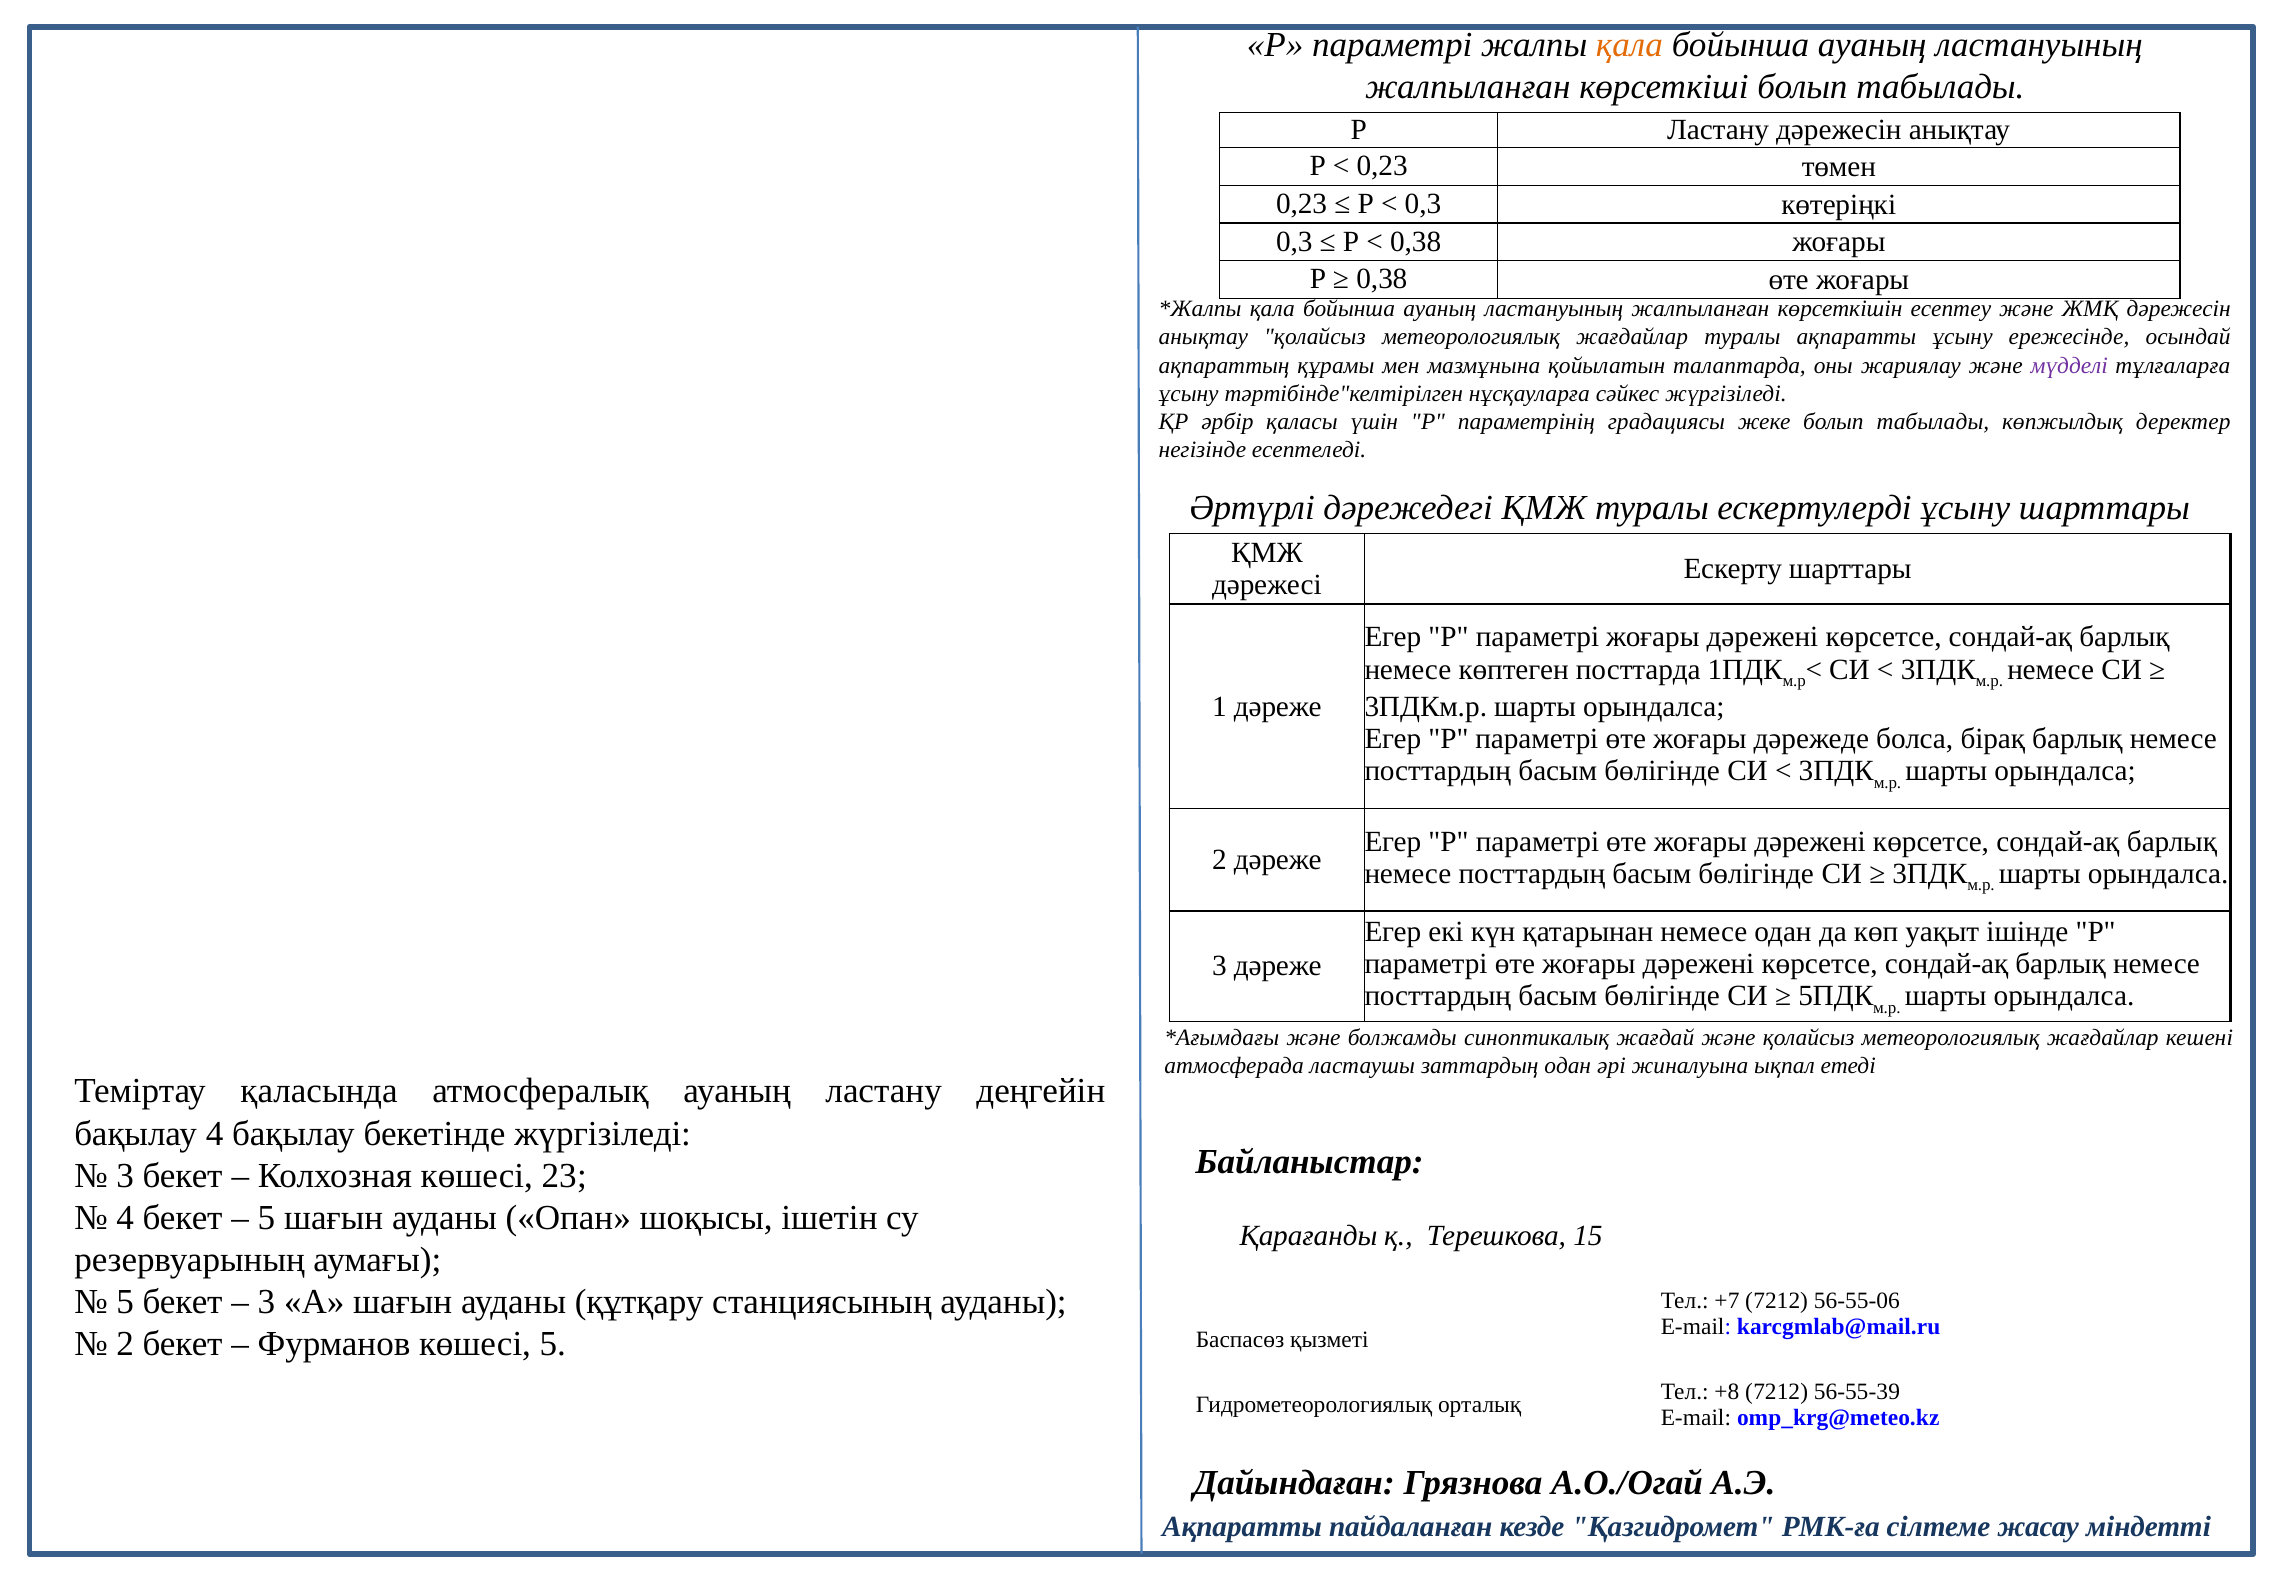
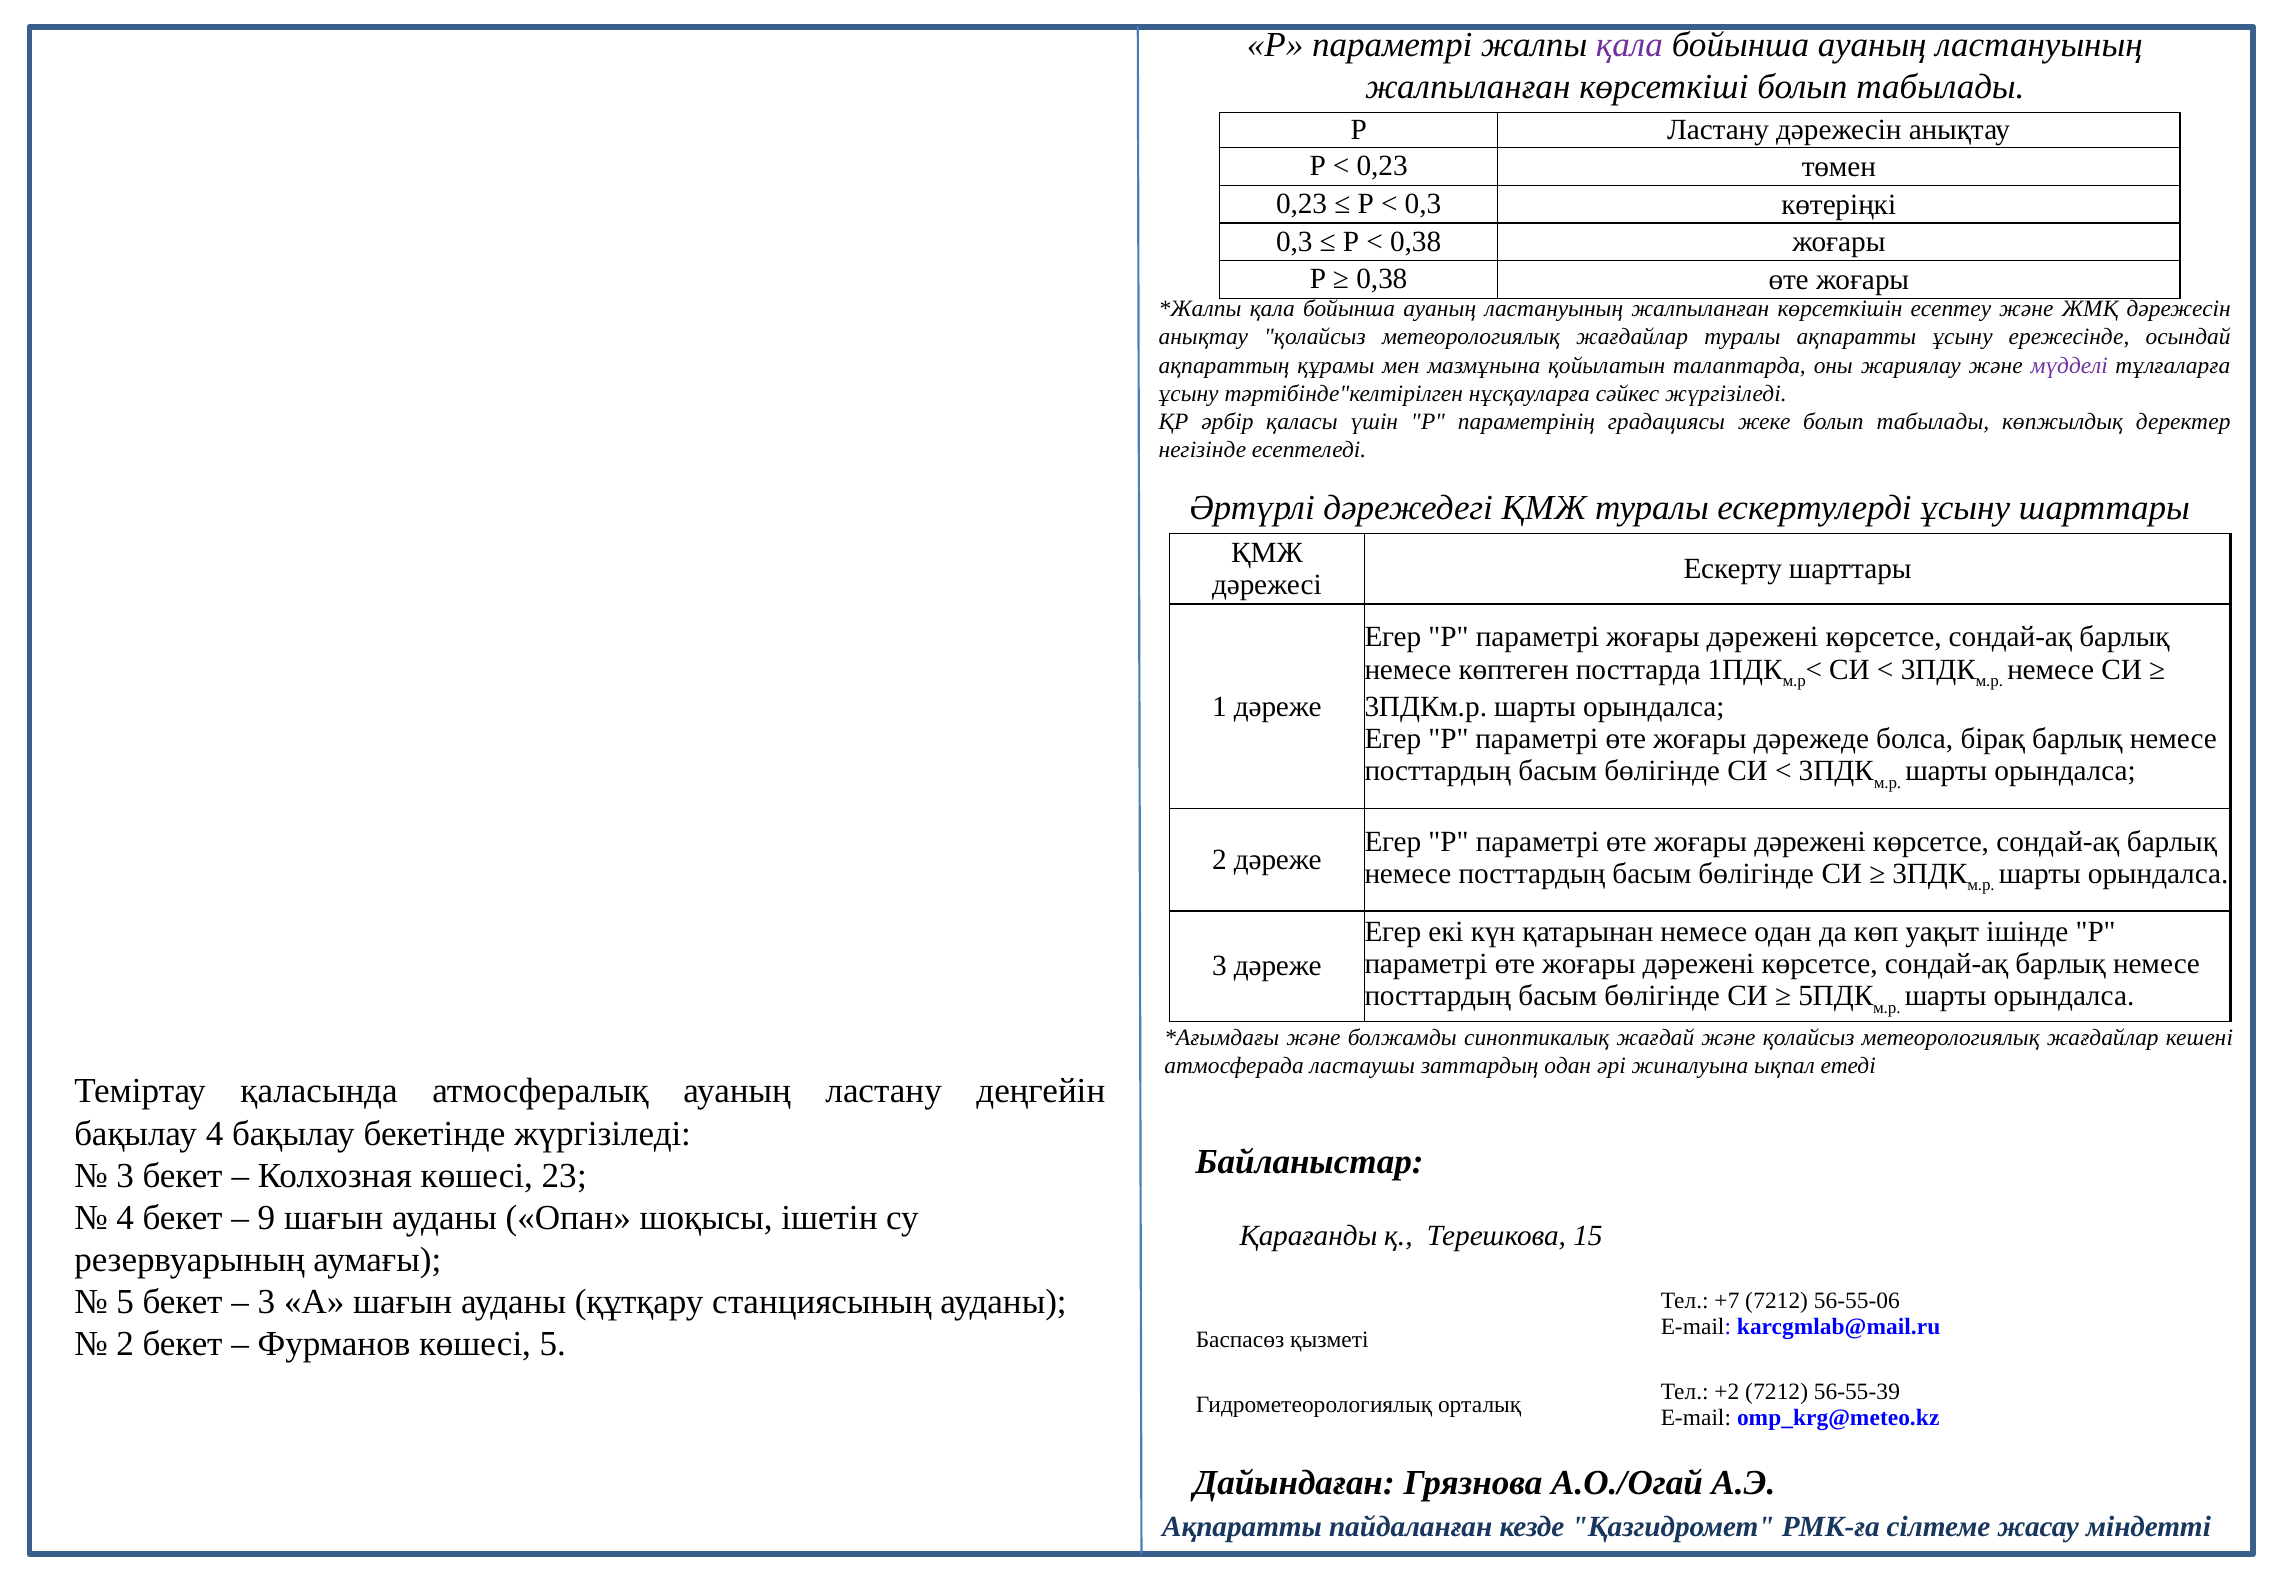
қала colour: orange -> purple (1629, 45)
5: 5 -> 9 (266, 1217)
+8: +8 -> +2 (1727, 1391)
